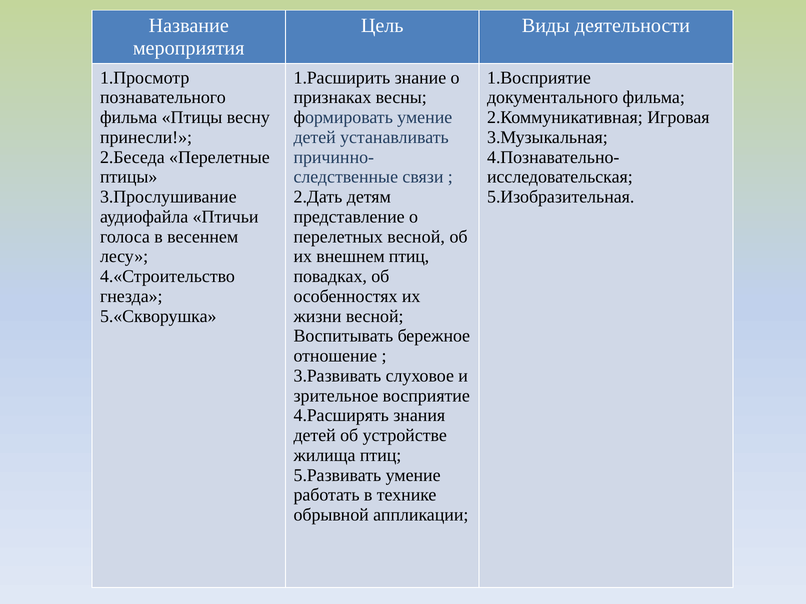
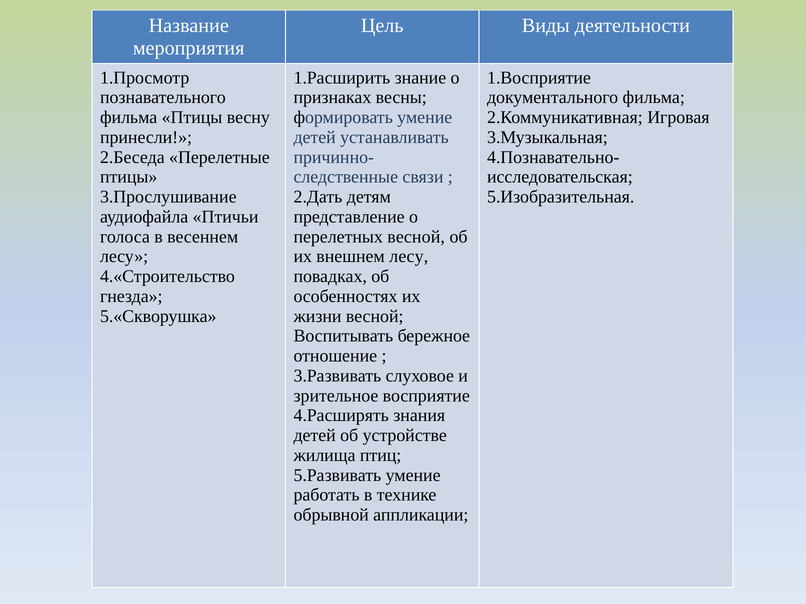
внешнем птиц: птиц -> лесу (409, 257)
